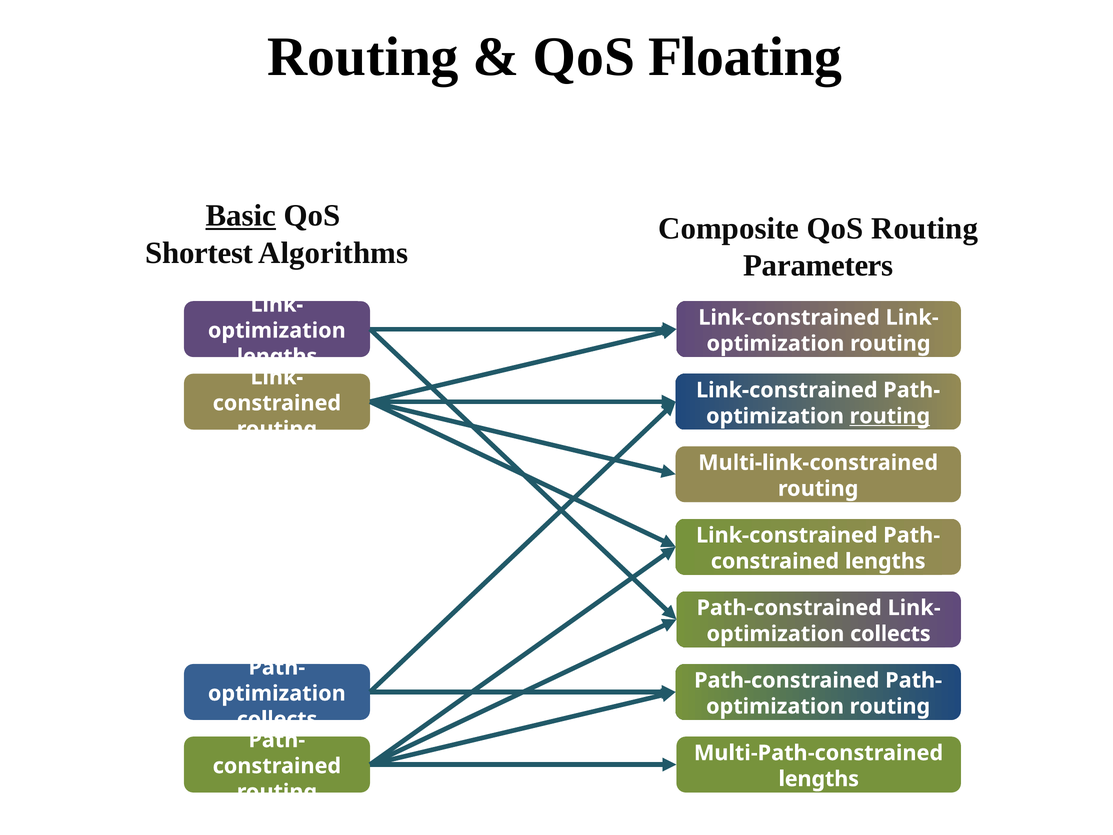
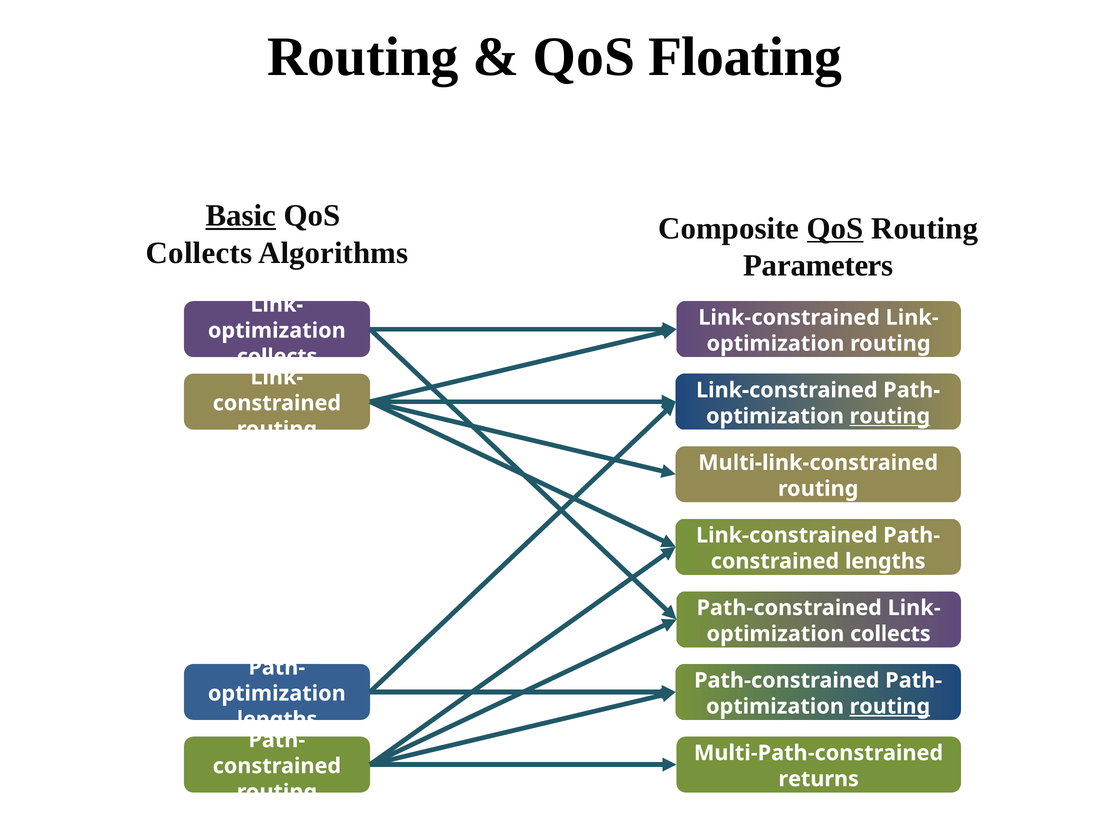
QoS underline: none -> present (835, 228)
Shortest: Shortest -> Collects (199, 253)
lengths: lengths -> collects (277, 356)
routing underline: none -> present (890, 706)
collects: collects -> lengths (277, 719)
lengths: lengths -> returns (819, 779)
